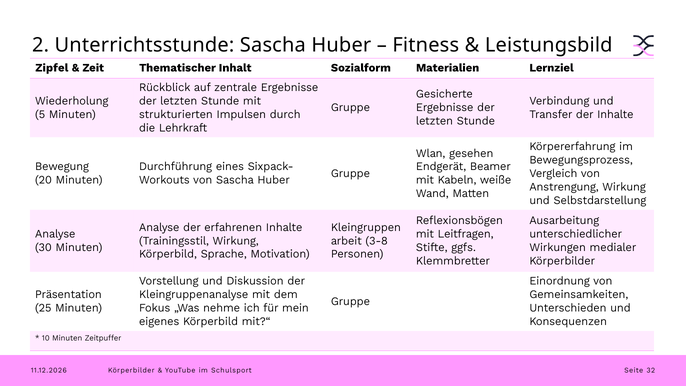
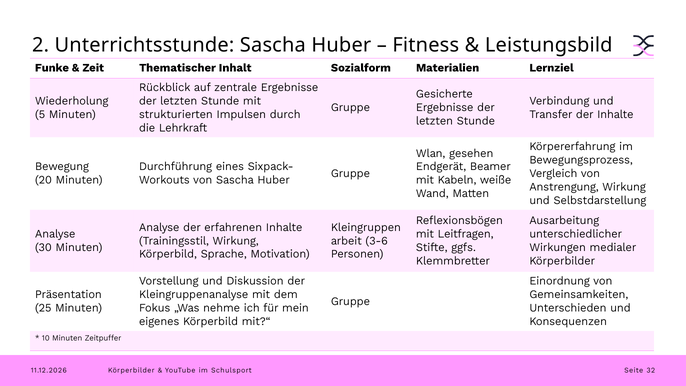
Zipfel: Zipfel -> Funke (52, 68)
3-8: 3-8 -> 3-6 (377, 241)
